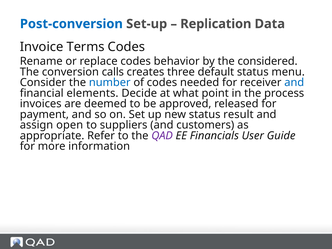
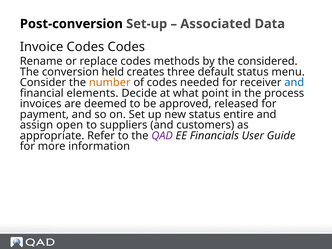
Post-conversion colour: blue -> black (71, 24)
Replication: Replication -> Associated (216, 24)
Invoice Terms: Terms -> Codes (85, 47)
behavior: behavior -> methods (177, 61)
calls: calls -> held (113, 72)
number colour: blue -> orange (110, 83)
result: result -> entire (239, 114)
